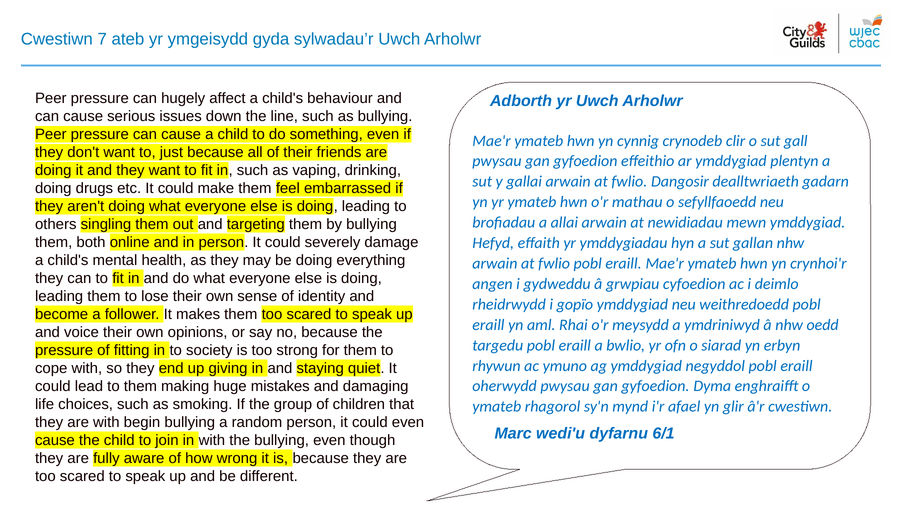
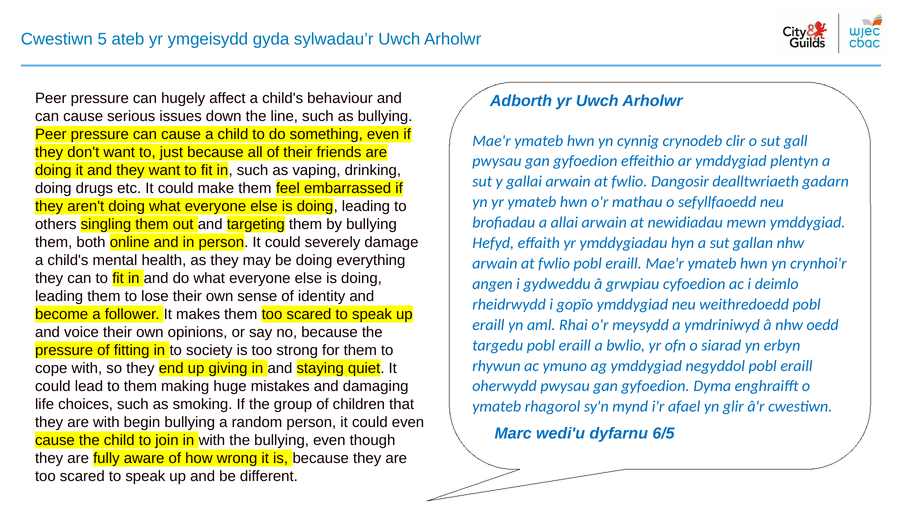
7: 7 -> 5 (102, 39)
6/1: 6/1 -> 6/5 (664, 433)
